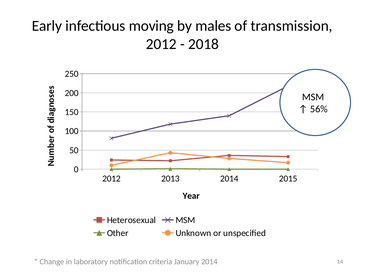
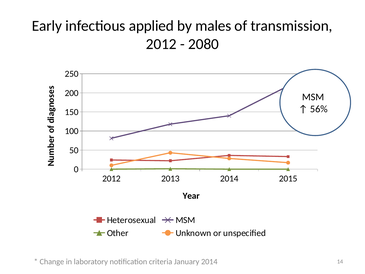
moving: moving -> applied (151, 26)
2018: 2018 -> 2080 (204, 44)
